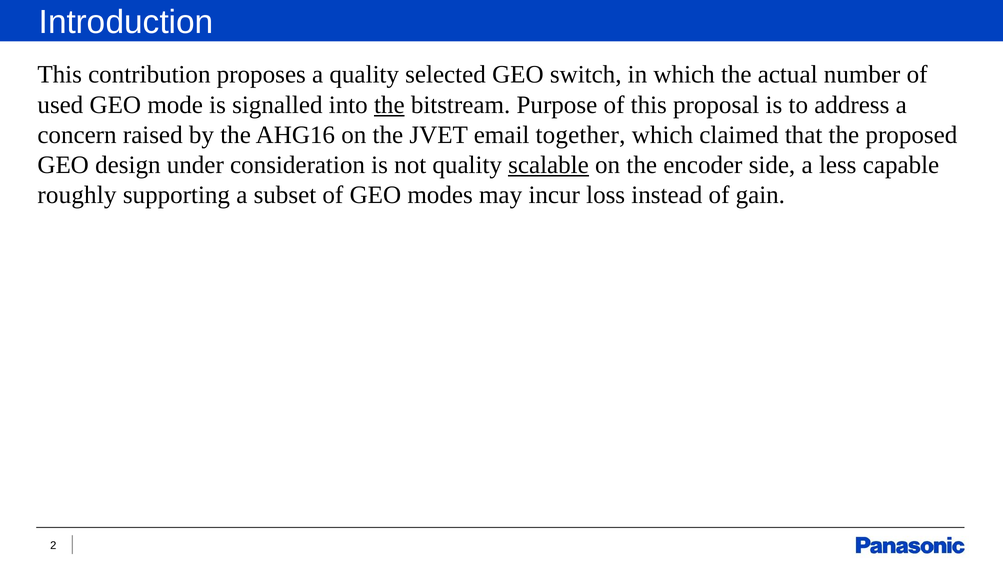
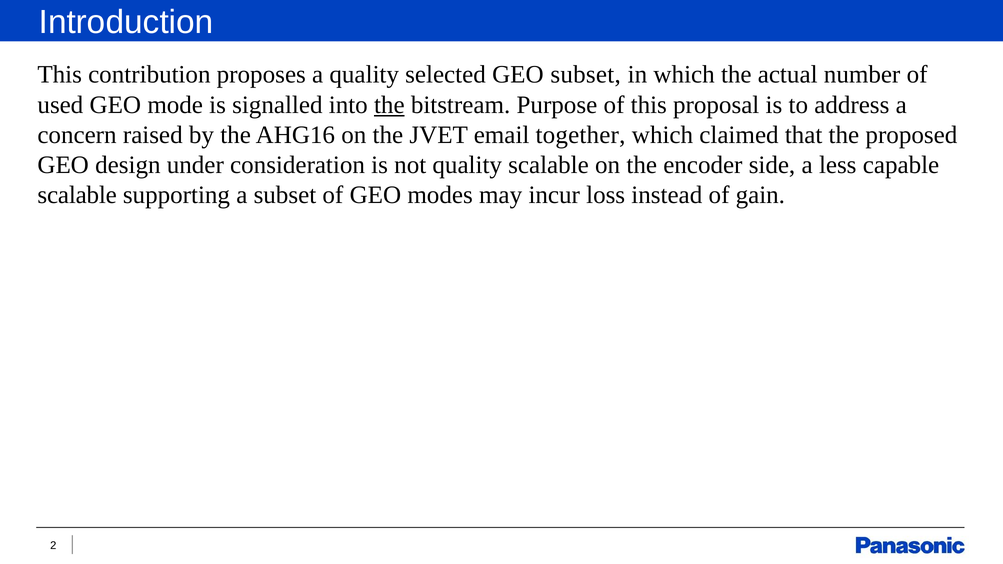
GEO switch: switch -> subset (586, 75)
scalable underline: present -> none (549, 165)
roughly: roughly -> scalable (77, 195)
